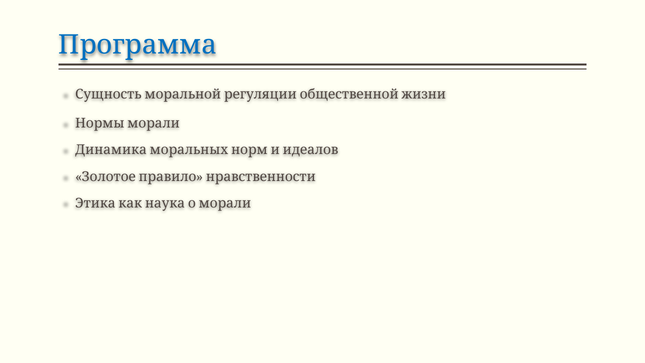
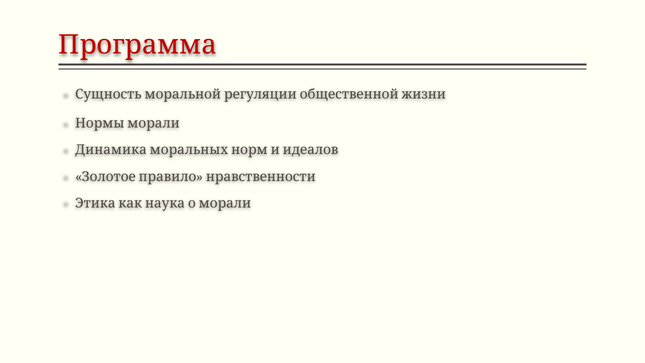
Программа colour: blue -> red (138, 45)
